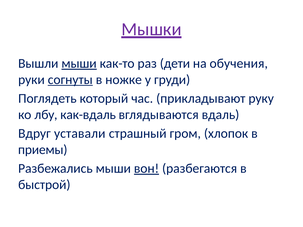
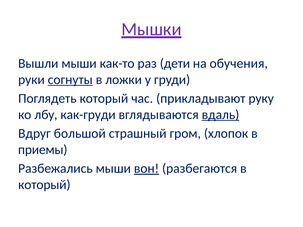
мыши underline: present -> none (79, 64)
ножке: ножке -> ложки (124, 80)
как-вдаль: как-вдаль -> как-груди (88, 115)
вдаль underline: none -> present (220, 115)
уставали: уставали -> большой (80, 134)
быстрой: быстрой -> который (44, 185)
